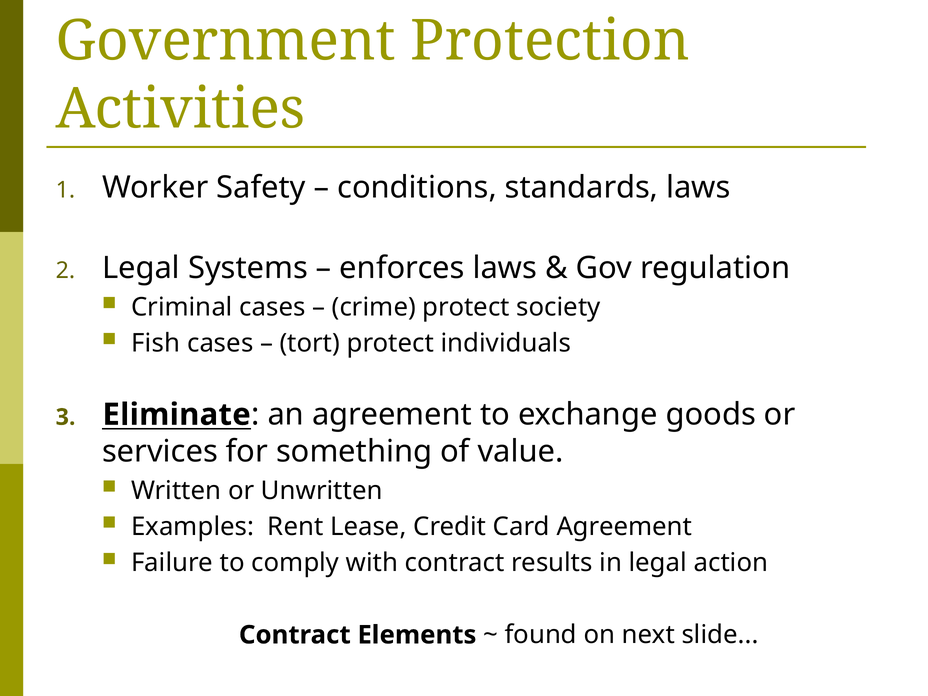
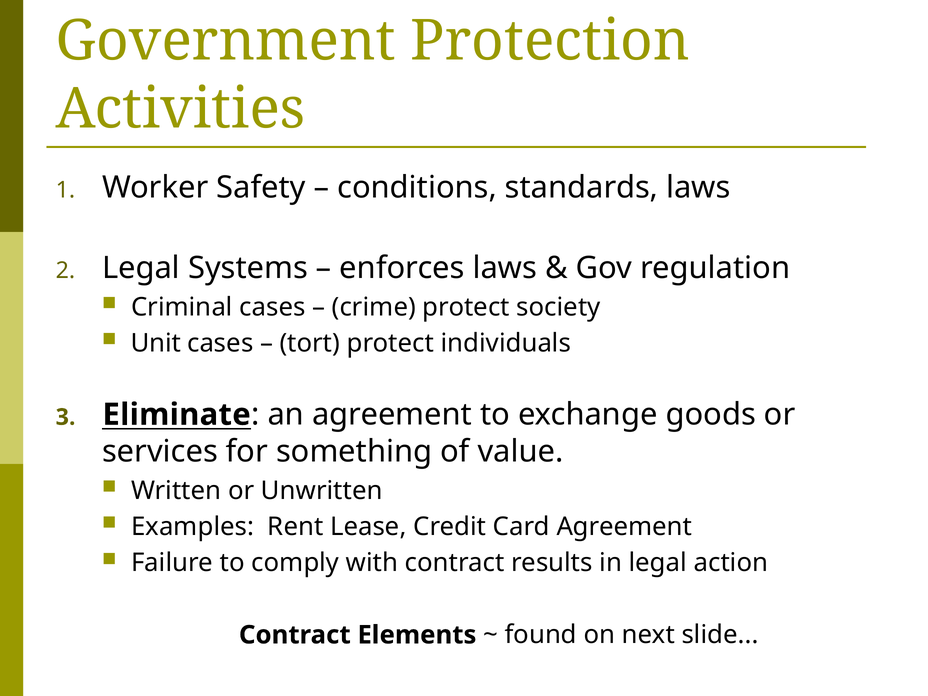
Fish: Fish -> Unit (156, 343)
